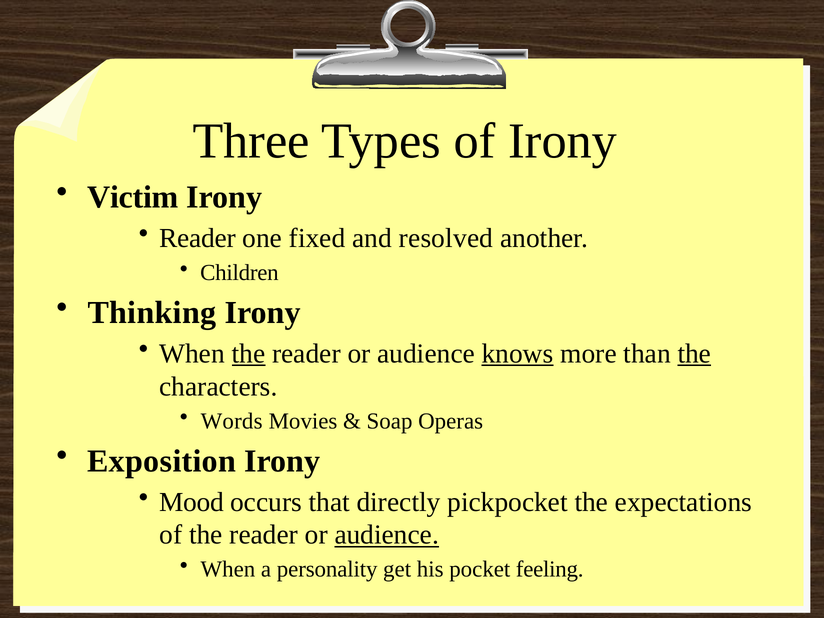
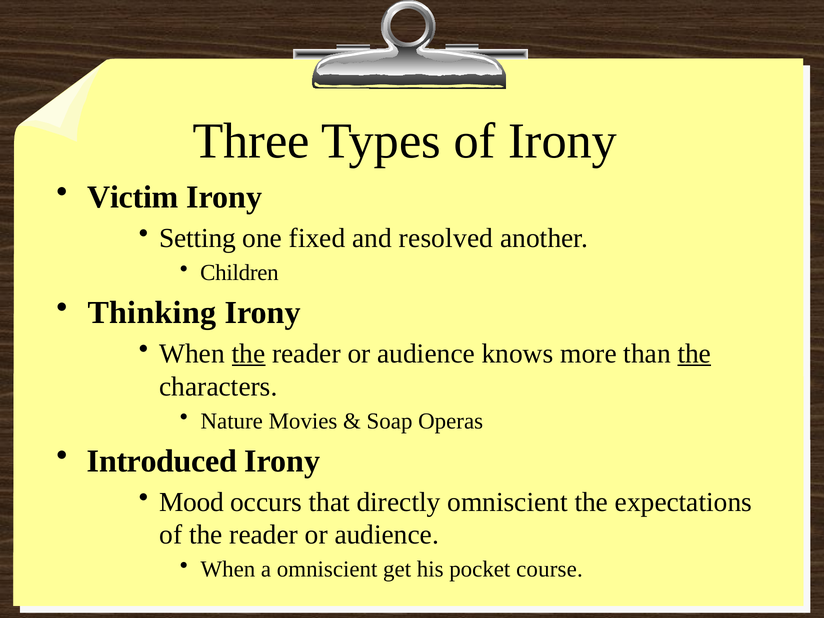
Reader: Reader -> Setting (198, 238)
knows underline: present -> none (518, 354)
Words: Words -> Nature (232, 421)
Exposition: Exposition -> Introduced (162, 461)
directly pickpocket: pickpocket -> omniscient (508, 502)
audience underline: present -> none (387, 535)
a personality: personality -> omniscient (327, 569)
feeling: feeling -> course (549, 569)
